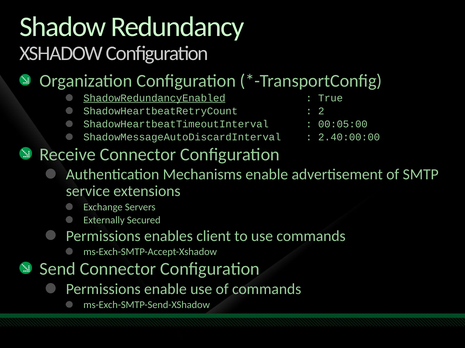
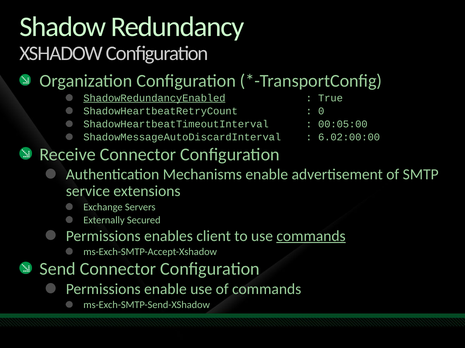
2: 2 -> 0 (321, 111)
2.40:00:00: 2.40:00:00 -> 6.02:00:00 (349, 138)
commands underline: none -> present (311, 236)
